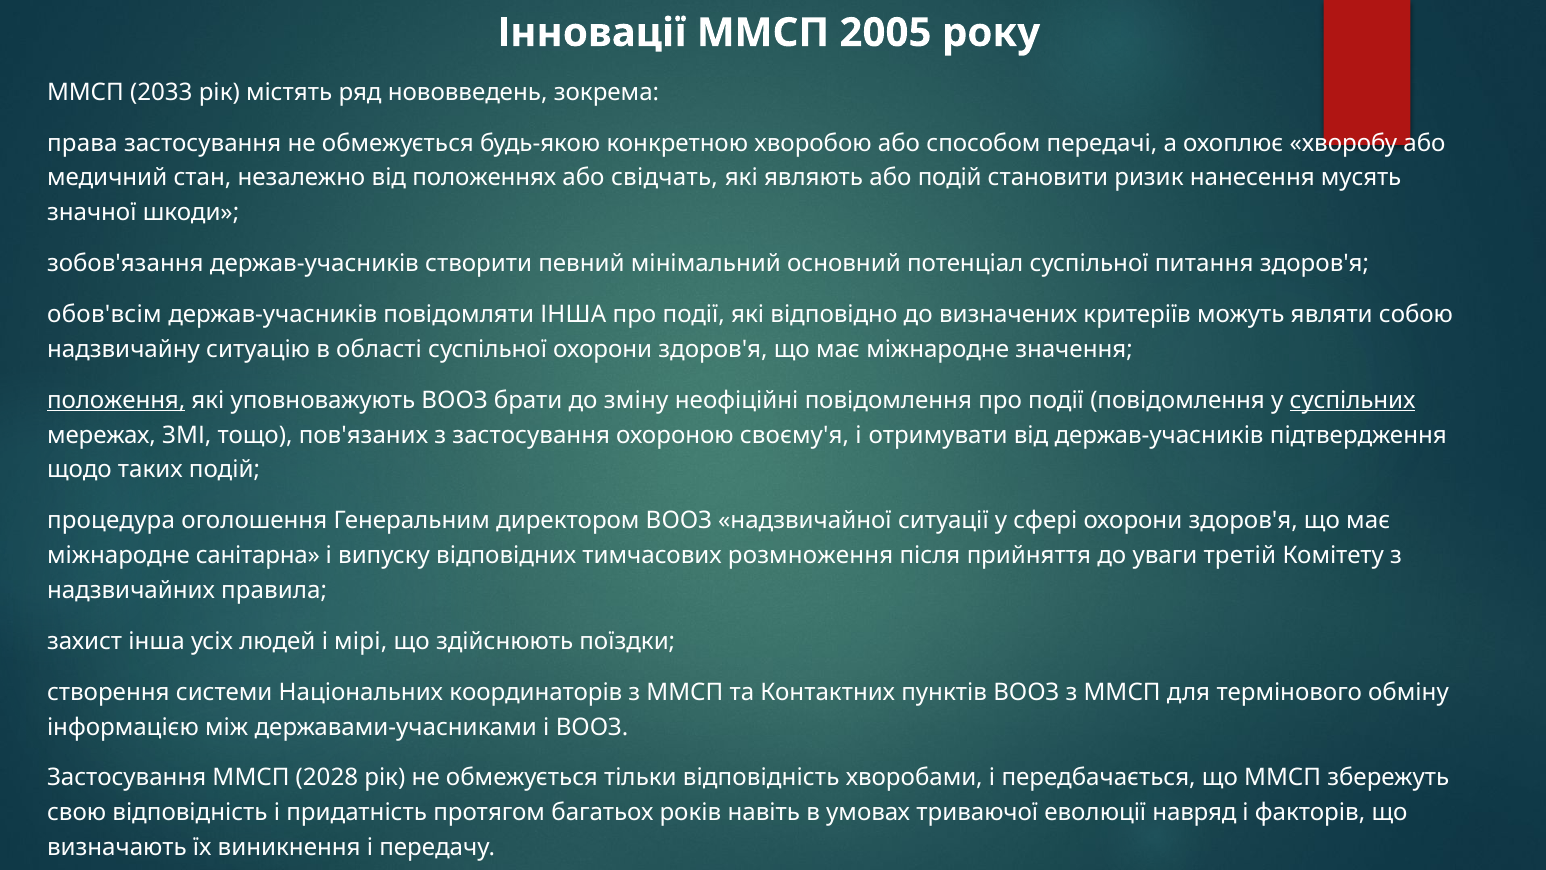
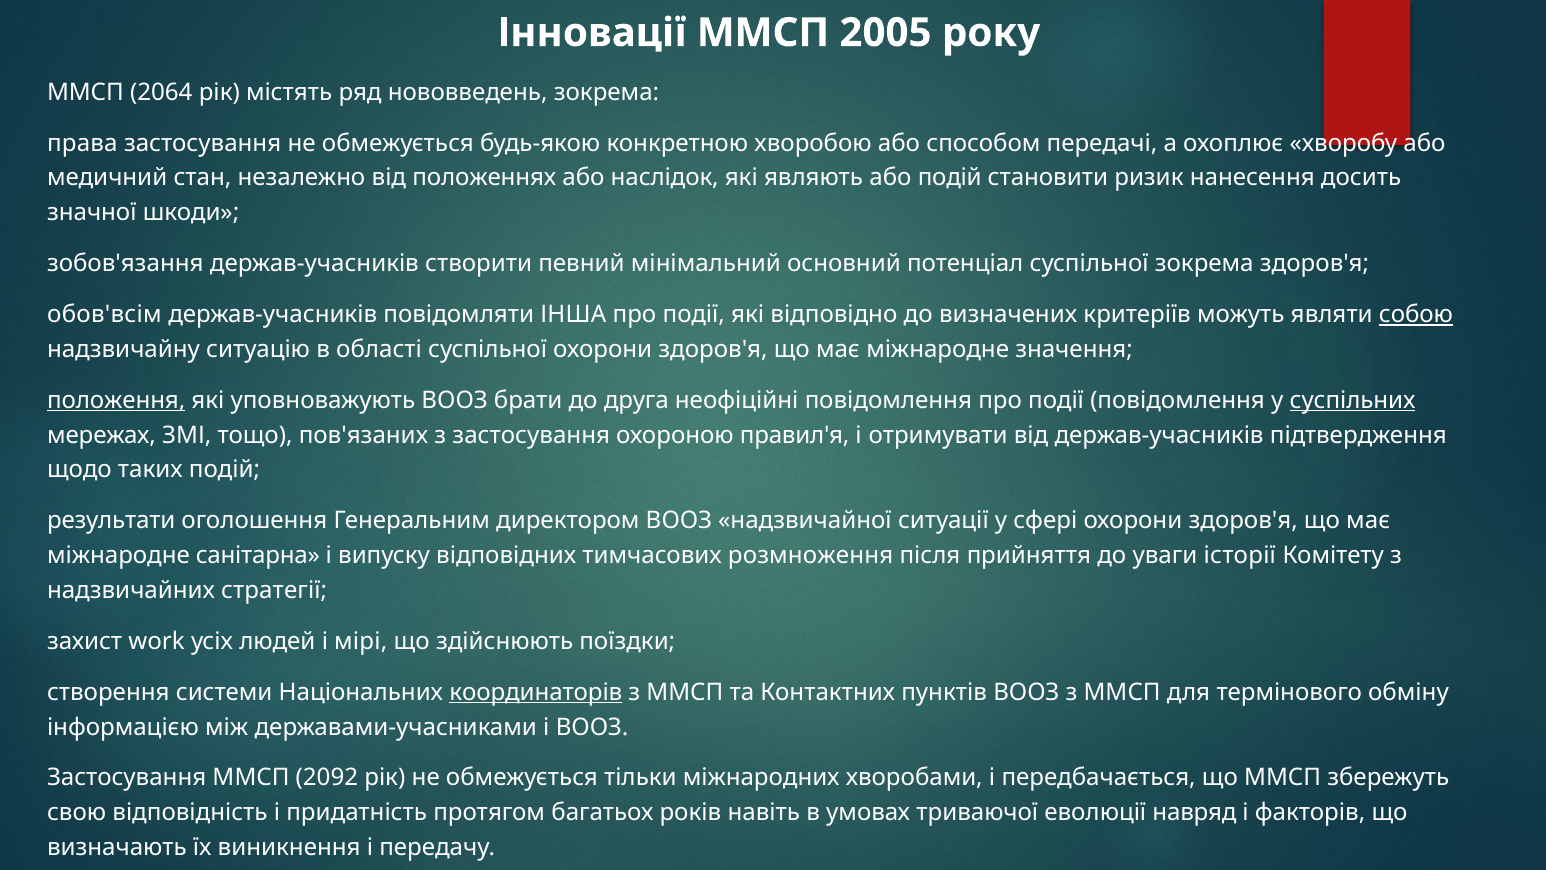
2033: 2033 -> 2064 (161, 92)
свідчать: свідчать -> наслідок (665, 178)
мусять: мусять -> досить (1361, 178)
суспільної питання: питання -> зокрема (1204, 264)
собою underline: none -> present (1416, 314)
зміну: зміну -> друга (636, 400)
своєму'я: своєму'я -> правил'я (795, 435)
процедура: процедура -> результати (111, 521)
третій: третій -> історії (1240, 555)
правила: правила -> стратегії (274, 590)
захист інша: інша -> work (157, 641)
координаторів underline: none -> present (536, 692)
2028: 2028 -> 2092 (327, 778)
тільки відповідність: відповідність -> міжнародних (761, 778)
